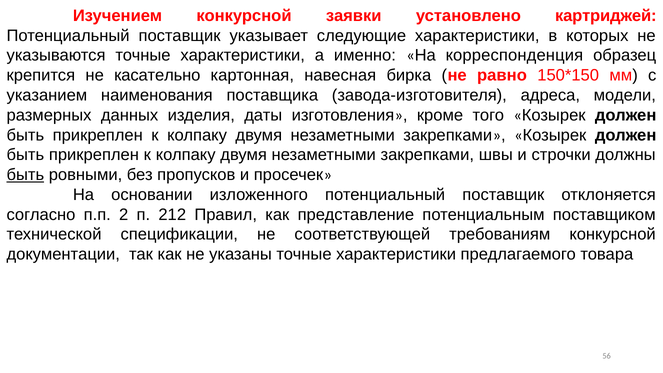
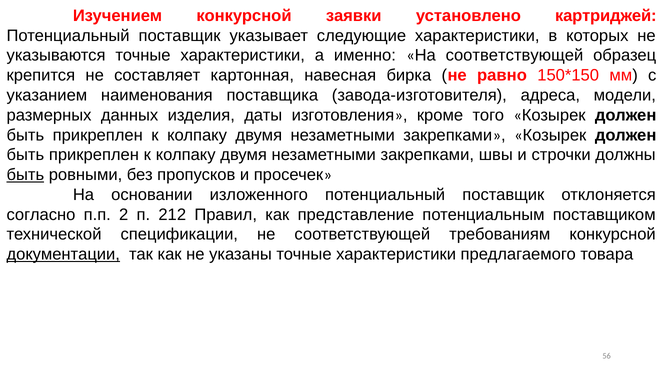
На корреспонденция: корреспонденция -> соответствующей (514, 55)
касательно: касательно -> составляет (157, 75)
документации underline: none -> present (63, 254)
